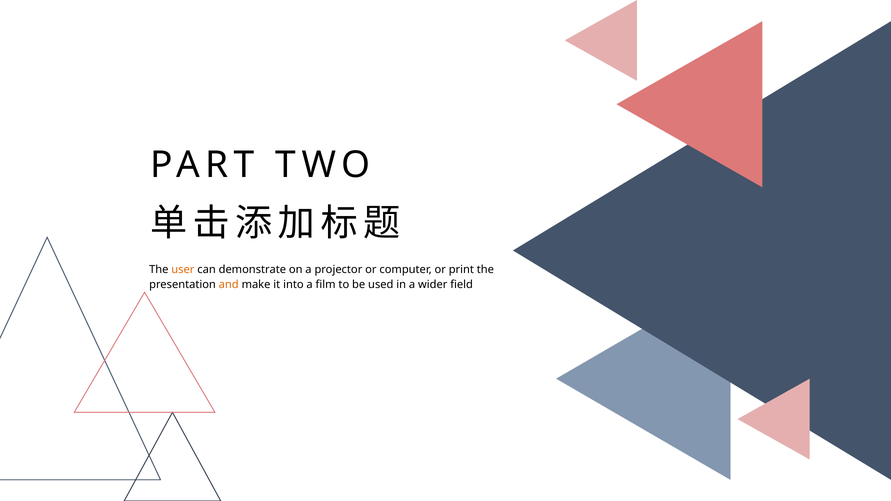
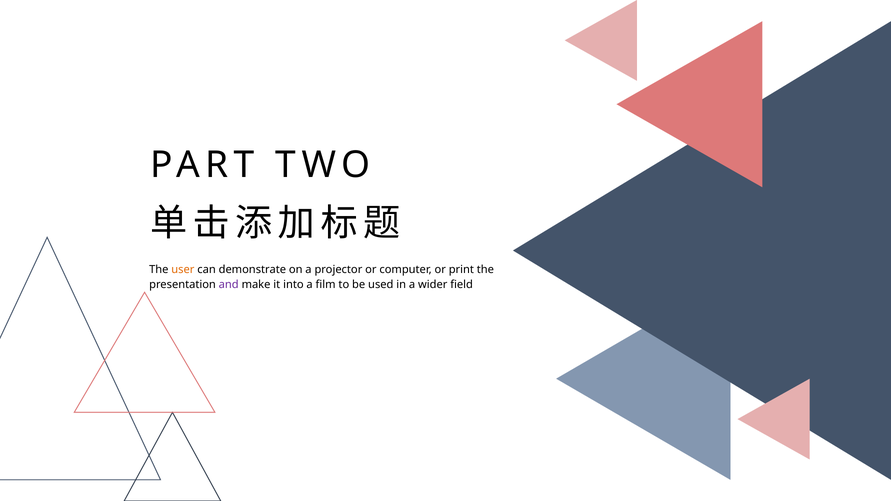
and colour: orange -> purple (229, 285)
